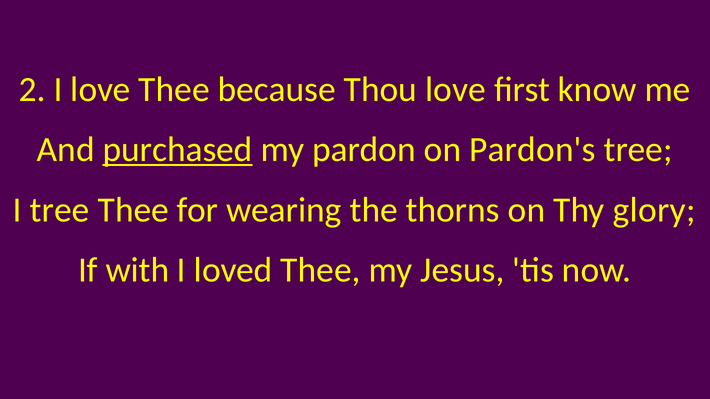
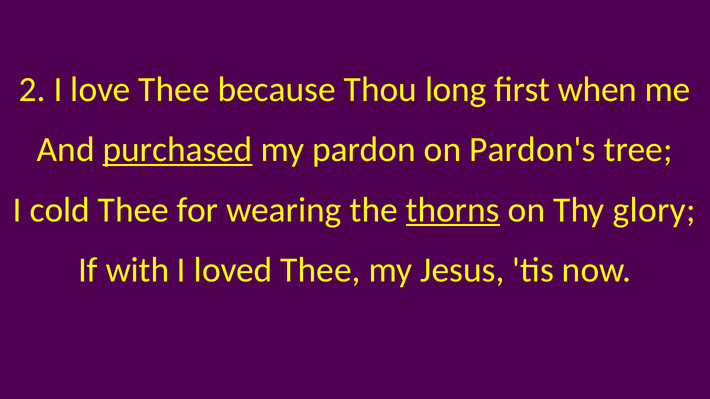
Thou love: love -> long (456, 89)
know: know -> when (597, 89)
I tree: tree -> cold (60, 210)
thorns underline: none -> present (453, 210)
